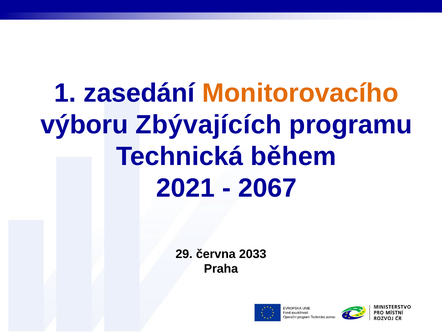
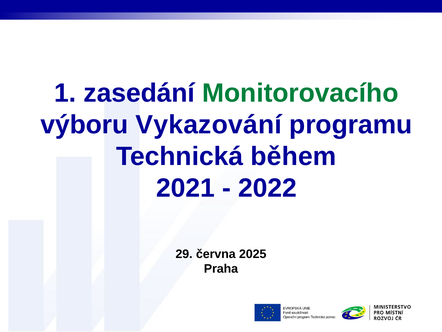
Monitorovacího colour: orange -> green (300, 93)
Zbývajících: Zbývajících -> Vykazování (209, 124)
2067: 2067 -> 2022 (267, 188)
2033: 2033 -> 2025 (253, 254)
